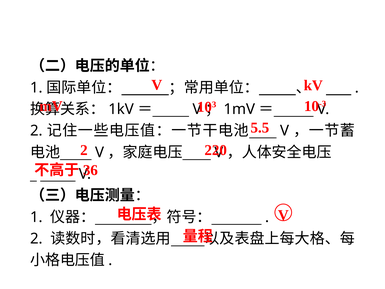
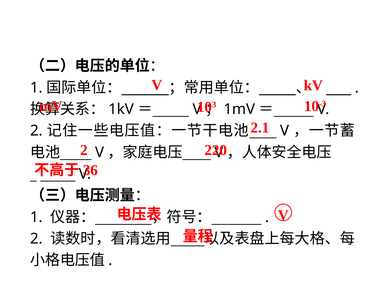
5.5: 5.5 -> 2.1 (260, 128)
